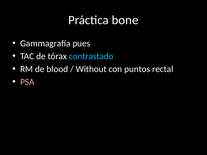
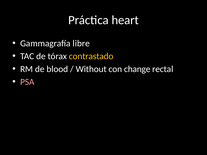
bone: bone -> heart (125, 20)
pues: pues -> libre (81, 43)
contrastado colour: light blue -> yellow (91, 56)
puntos: puntos -> change (137, 69)
